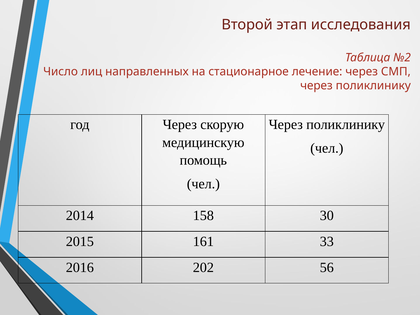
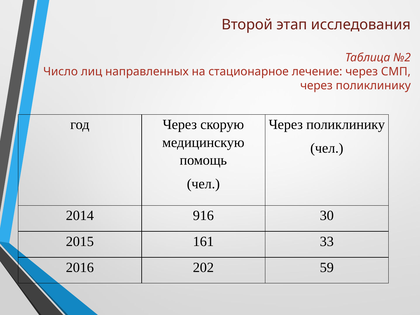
158: 158 -> 916 (203, 216)
56: 56 -> 59 (327, 267)
